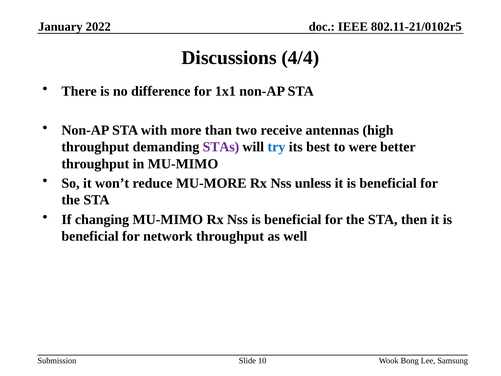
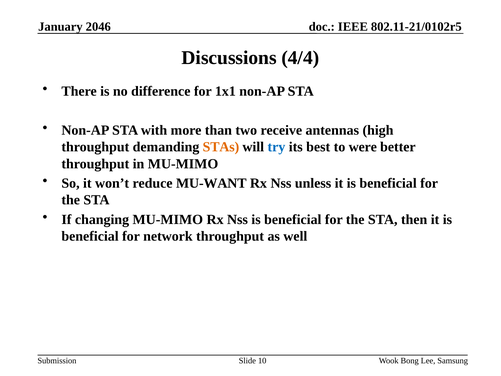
2022: 2022 -> 2046 (98, 27)
STAs colour: purple -> orange (221, 147)
MU-MORE: MU-MORE -> MU-WANT (211, 183)
